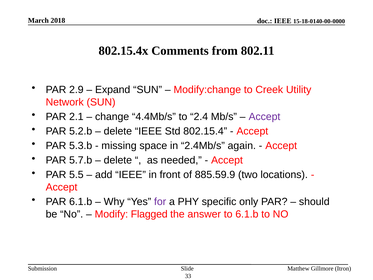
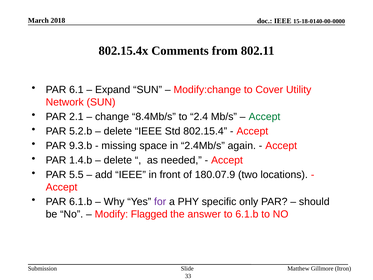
2.9: 2.9 -> 6.1 (76, 90)
Creek: Creek -> Cover (269, 90)
4.4Mb/s: 4.4Mb/s -> 8.4Mb/s (154, 117)
Accept colour: purple -> green (264, 117)
5.3.b: 5.3.b -> 9.3.b (81, 146)
5.7.b: 5.7.b -> 1.4.b (81, 160)
885.59.9: 885.59.9 -> 180.07.9 (215, 175)
